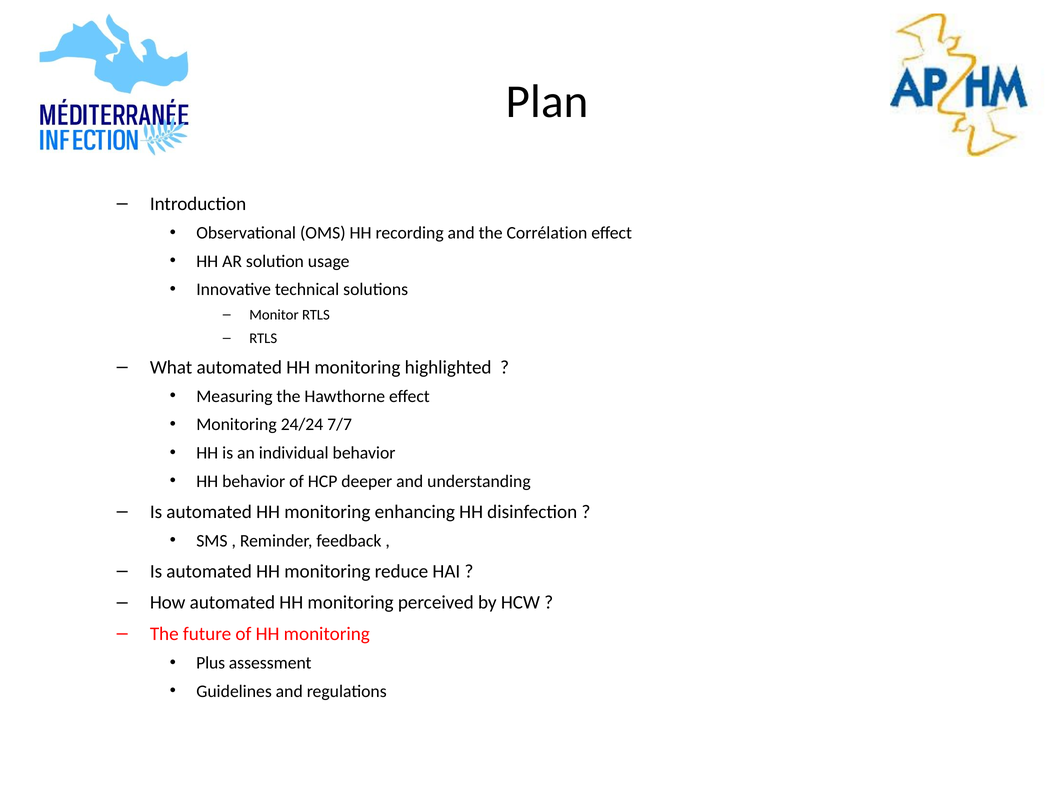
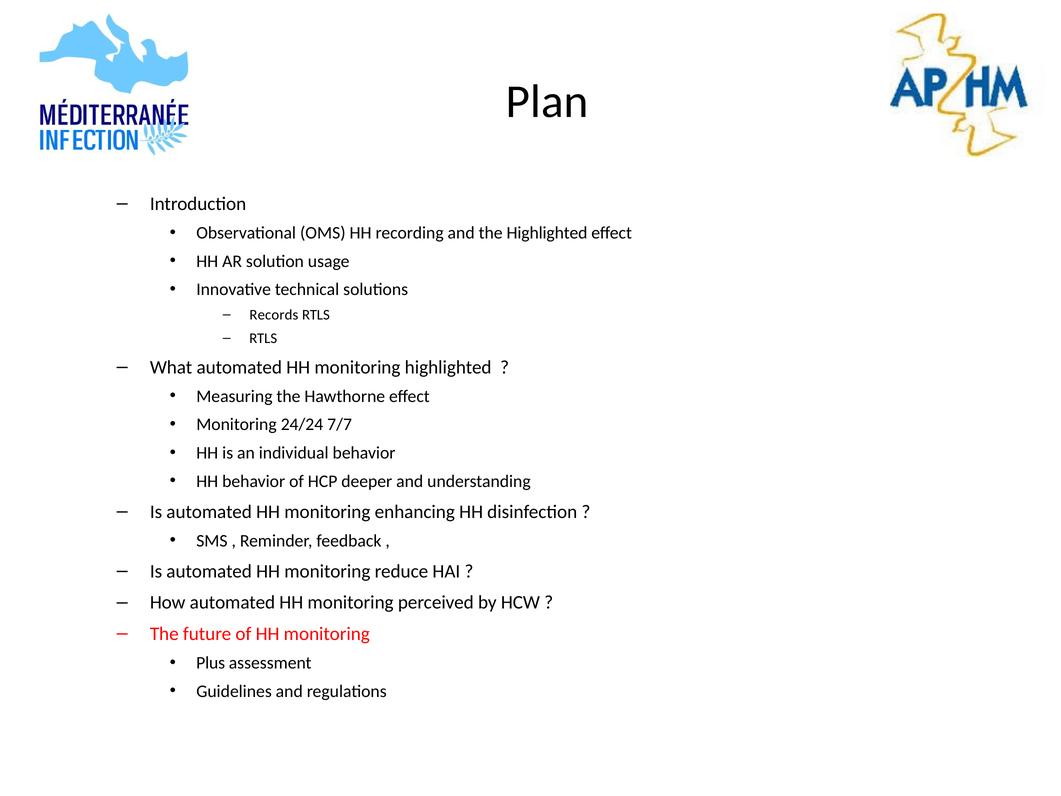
the Corrélation: Corrélation -> Highlighted (547, 233)
Monitor: Monitor -> Records (274, 315)
